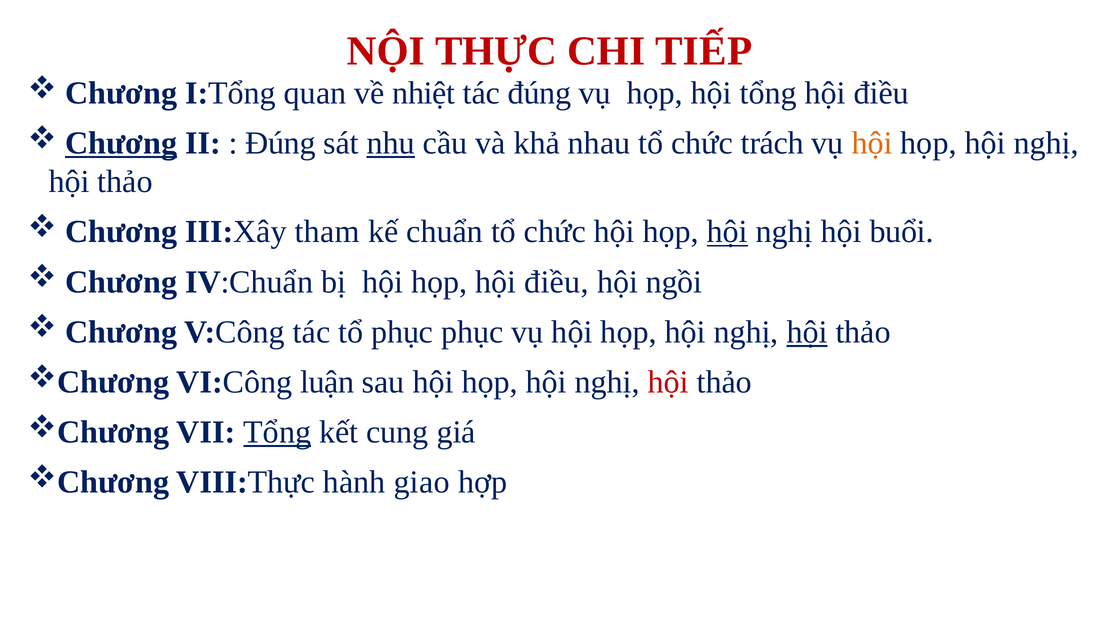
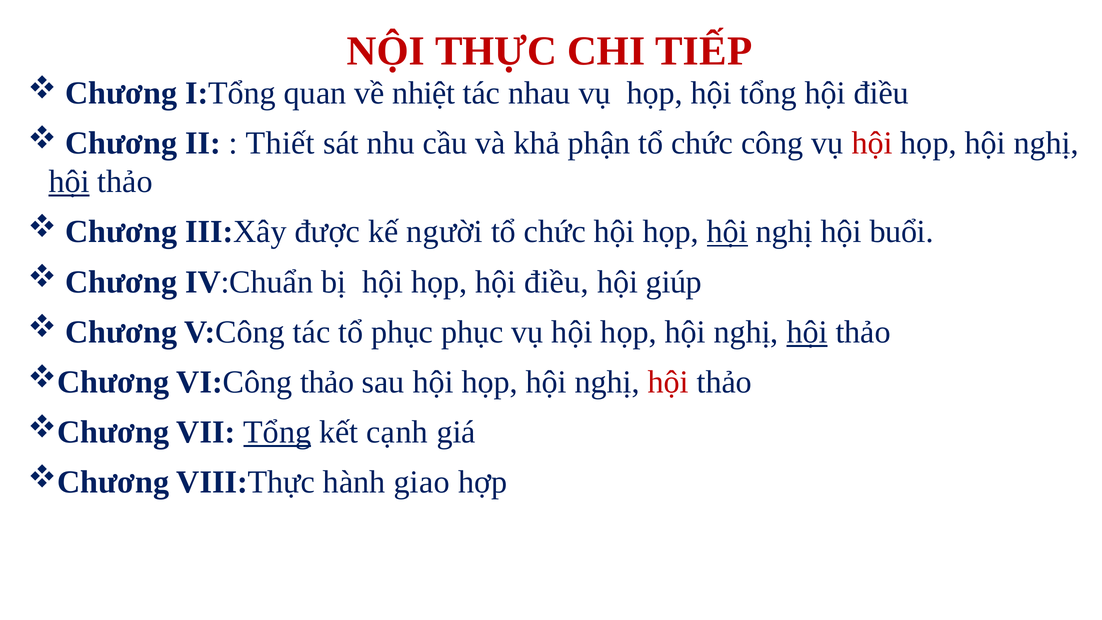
tác đúng: đúng -> nhau (539, 93)
Chương underline: present -> none (121, 143)
Đúng: Đúng -> Thiết (280, 143)
nhu underline: present -> none (391, 143)
nhau: nhau -> phận (599, 143)
trách: trách -> công (772, 143)
hội colour: orange -> red (872, 143)
hội underline: none -> present (69, 182)
tham: tham -> được (327, 232)
chuẩn: chuẩn -> người (445, 232)
ngồi: ngồi -> giúp (674, 282)
VI:Công luận: luận -> thảo (327, 382)
cung: cung -> cạnh (397, 432)
